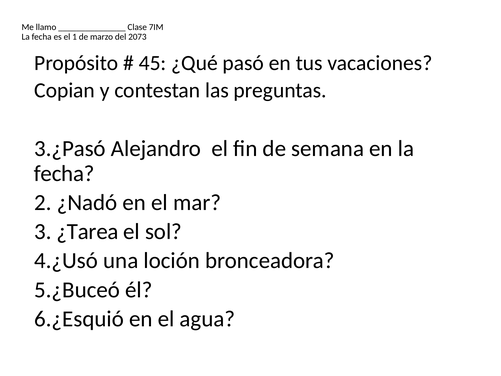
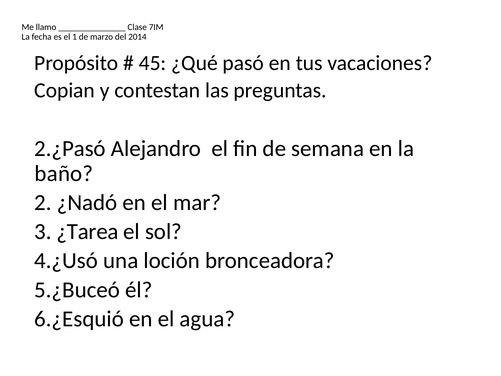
2073: 2073 -> 2014 (137, 37)
3.¿Pasó: 3.¿Pasó -> 2.¿Pasó (70, 149)
fecha: fecha -> baño (64, 173)
